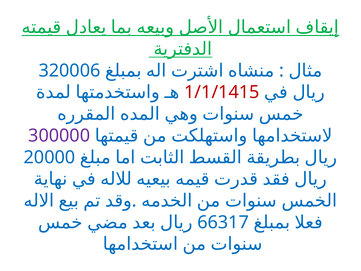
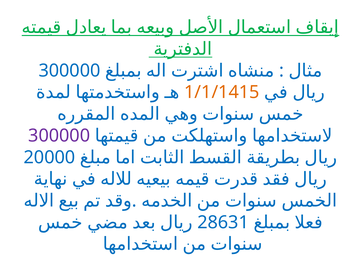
320006: 320006 -> 300000 (69, 71)
1/1/1415 colour: red -> orange (222, 92)
66317: 66317 -> 28631 (223, 222)
